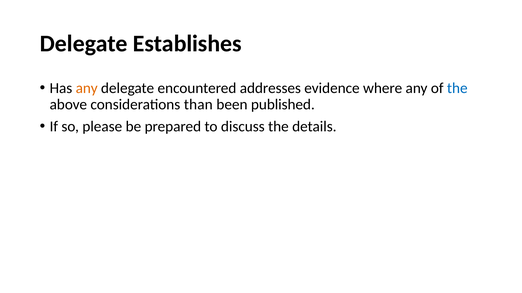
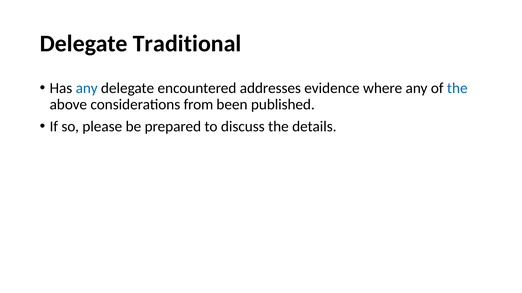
Establishes: Establishes -> Traditional (187, 44)
any colour: orange -> blue (87, 88)
than: than -> from (198, 105)
